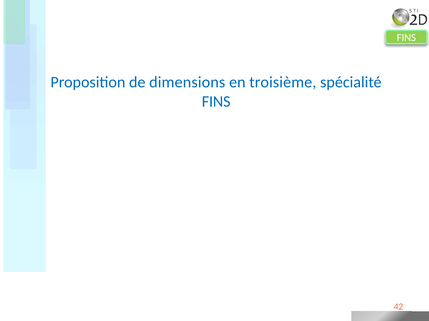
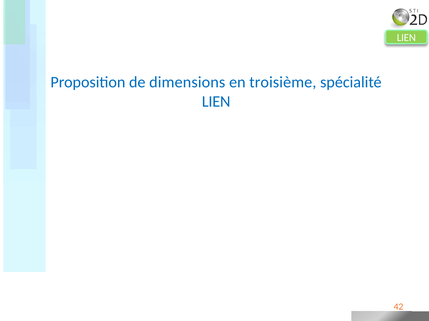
FINS: FINS -> LIEN (406, 38)
FINS: FINS -> LIEN (216, 102)
